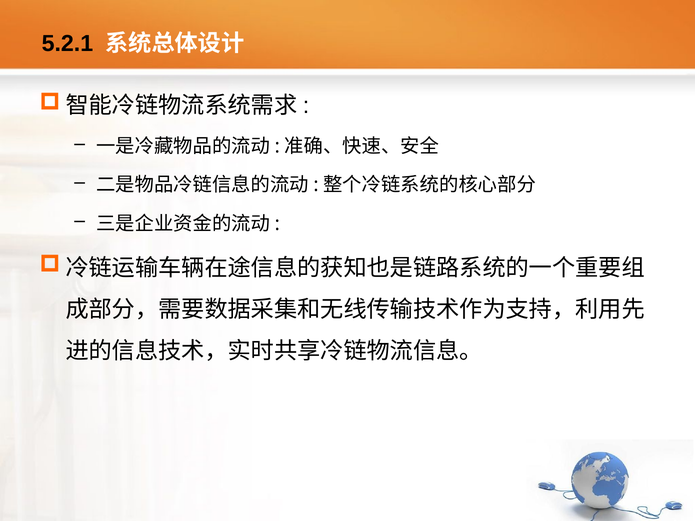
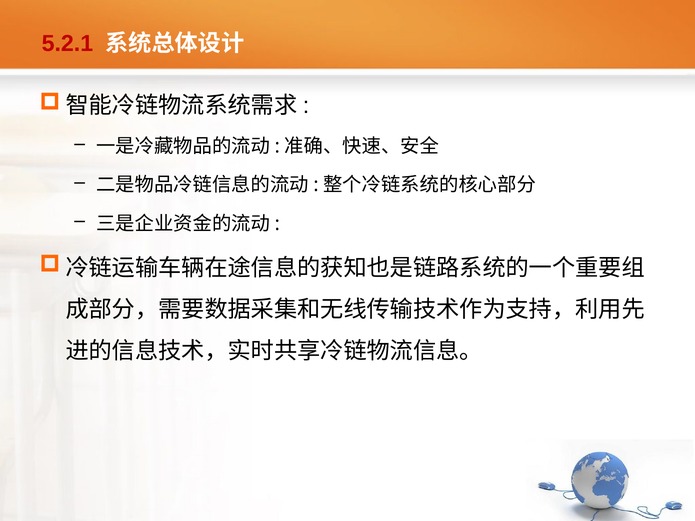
5.2.1 colour: black -> red (67, 44)
